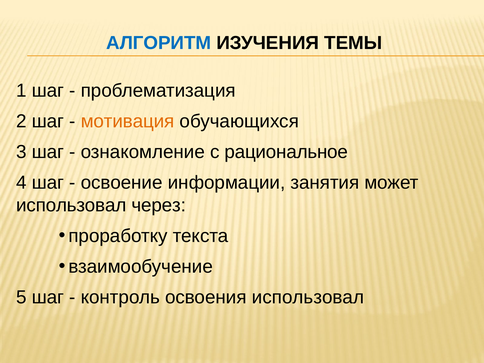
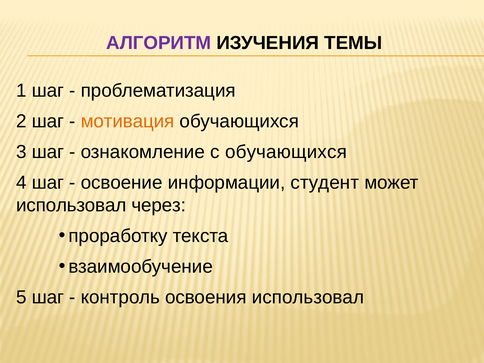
АЛГОРИТМ colour: blue -> purple (159, 43)
с рациональное: рациональное -> обучающихся (286, 152)
занятия: занятия -> студент (325, 183)
